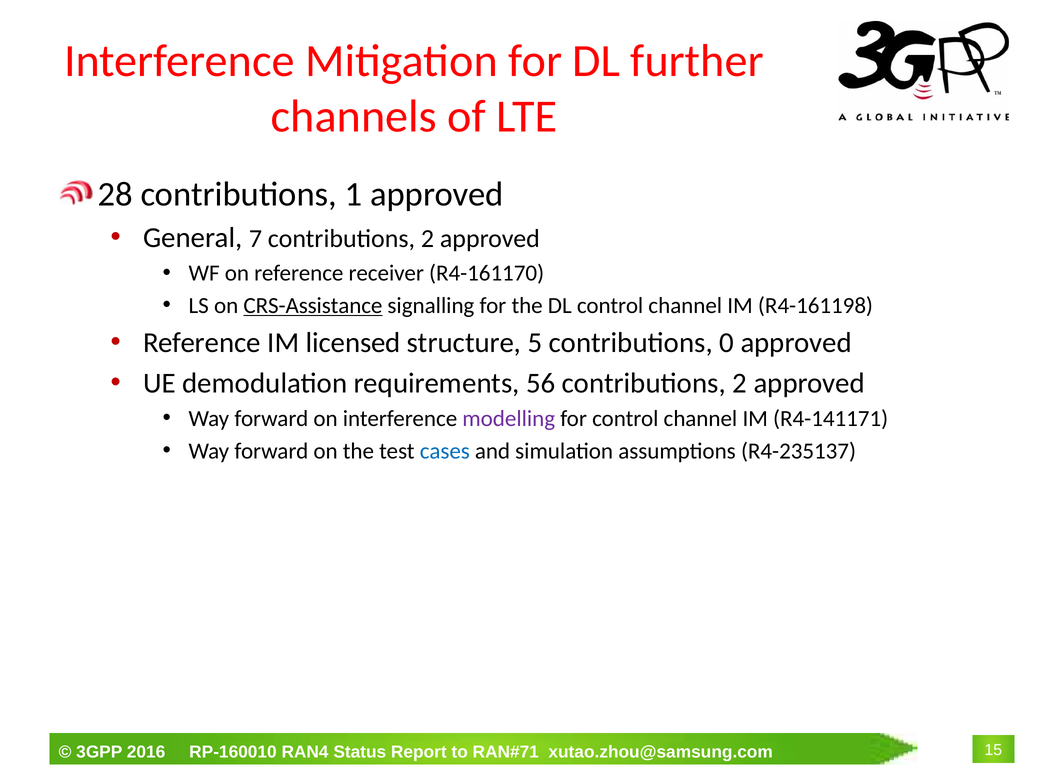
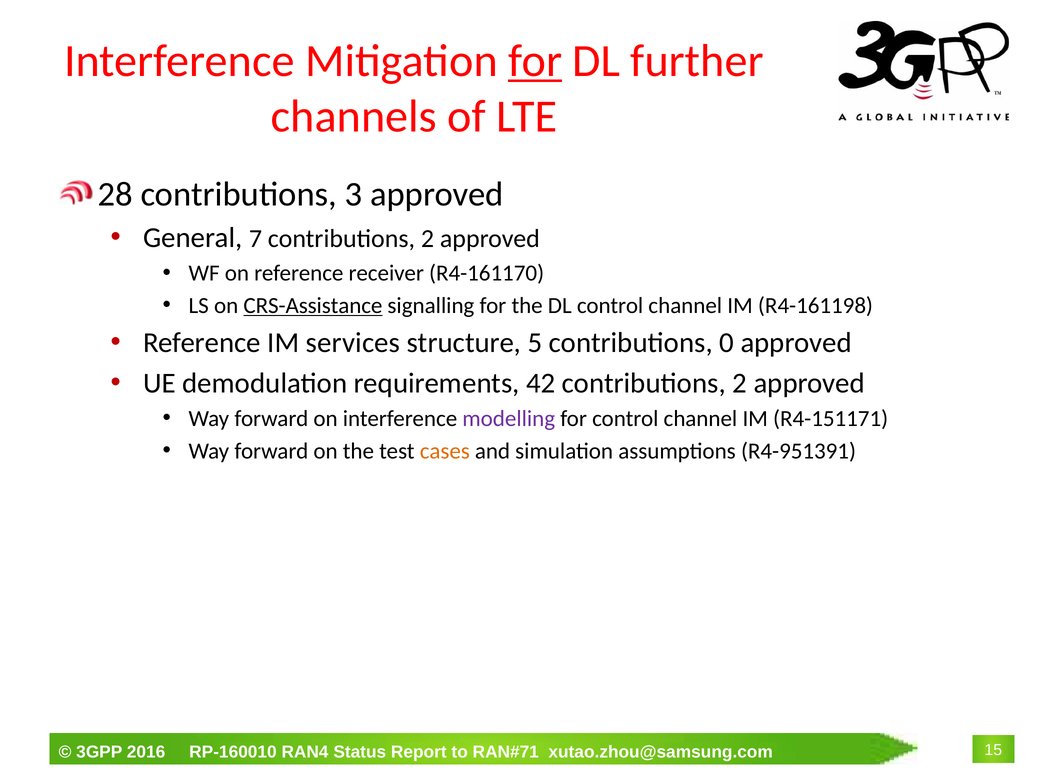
for underline: none -> present (535, 61)
1: 1 -> 3 (354, 195)
licensed: licensed -> services (353, 343)
56: 56 -> 42 (541, 383)
R4-141171: R4-141171 -> R4-151171 (831, 419)
cases colour: blue -> orange (445, 451)
R4-235137: R4-235137 -> R4-951391 (799, 451)
